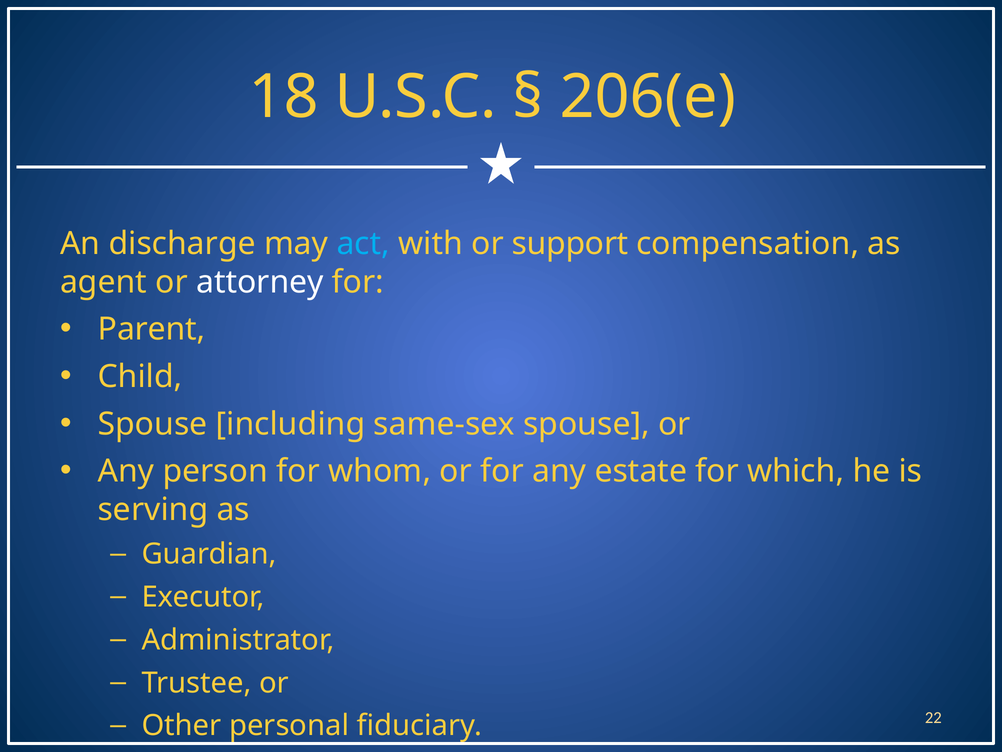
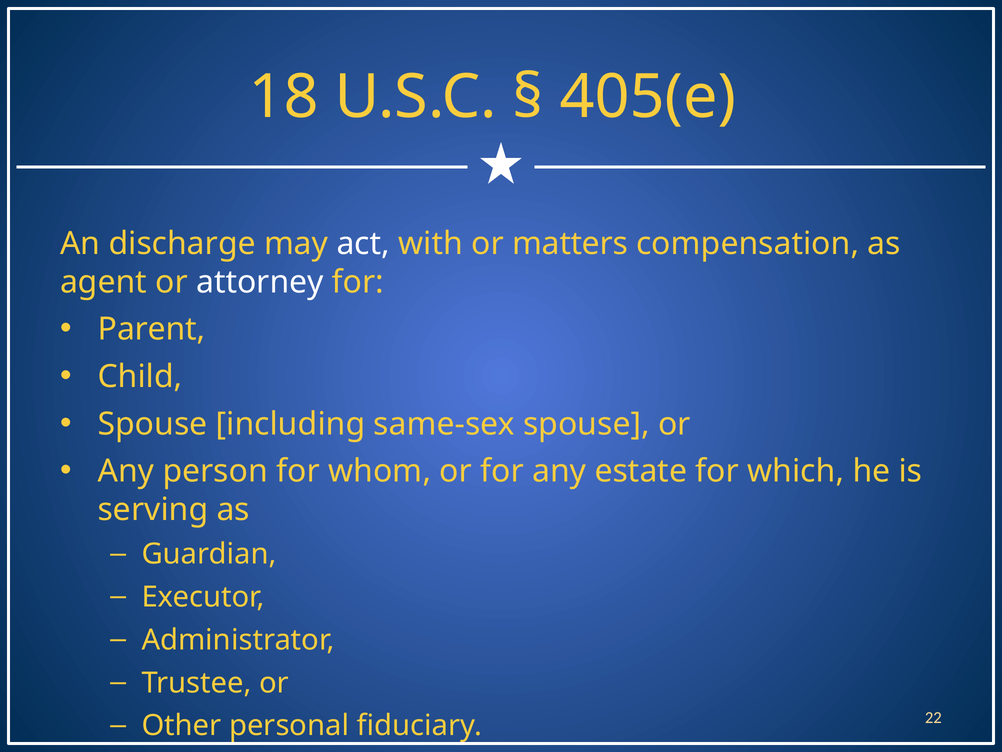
206(e: 206(e -> 405(e (648, 97)
act colour: light blue -> white (363, 244)
support: support -> matters (570, 244)
